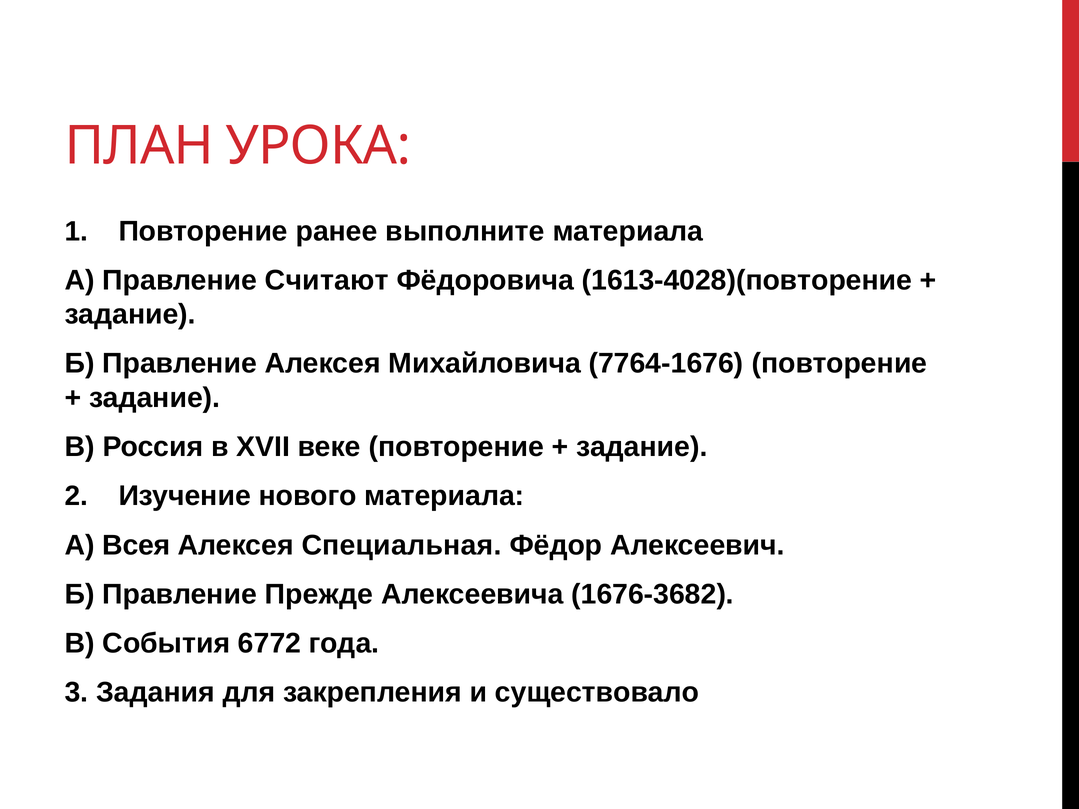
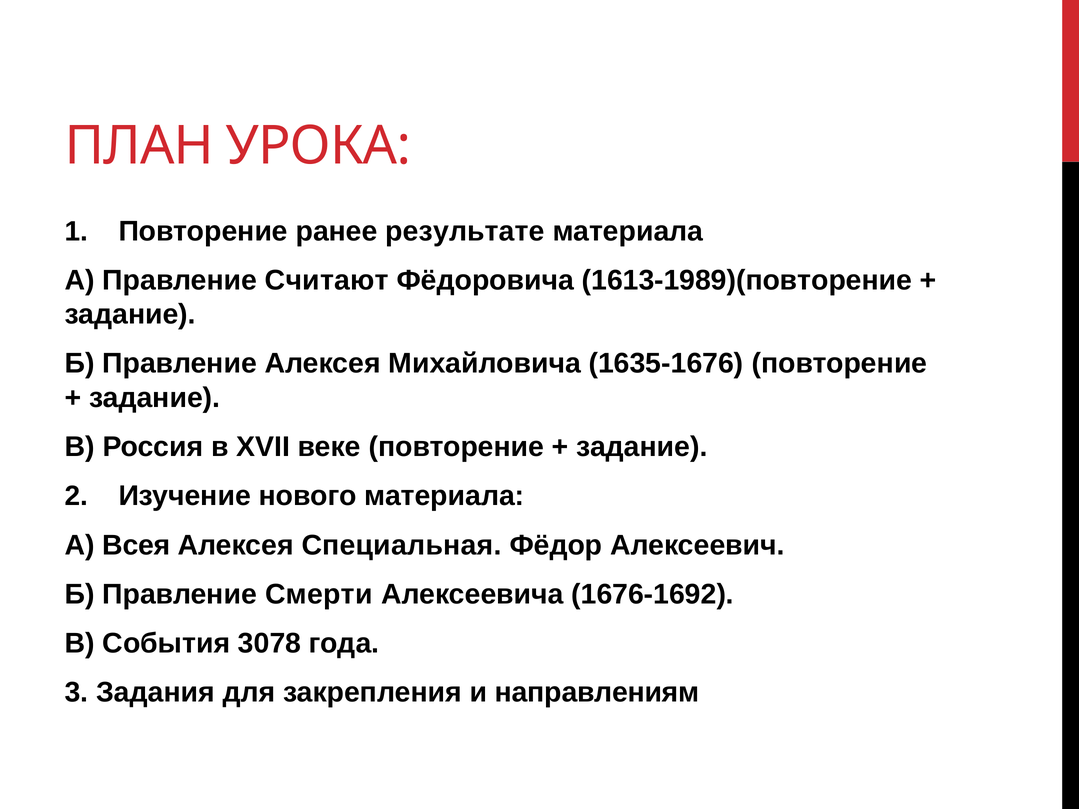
выполните: выполните -> результате (465, 231)
1613-4028)(повторение: 1613-4028)(повторение -> 1613-1989)(повторение (747, 280)
7764-1676: 7764-1676 -> 1635-1676 (666, 364)
Прежде: Прежде -> Смерти (319, 594)
1676-3682: 1676-3682 -> 1676-1692 (653, 594)
6772: 6772 -> 3078 (270, 644)
существовало: существовало -> направлениям (597, 693)
